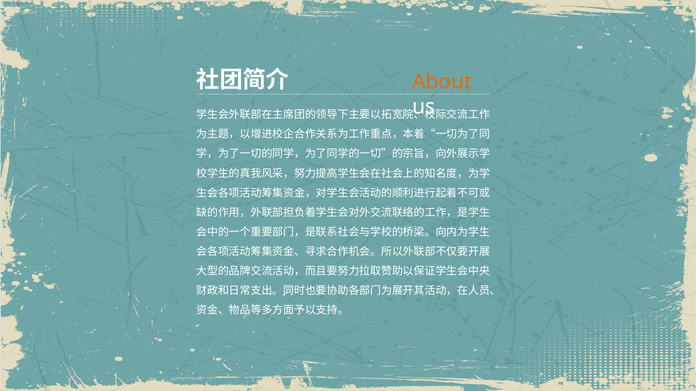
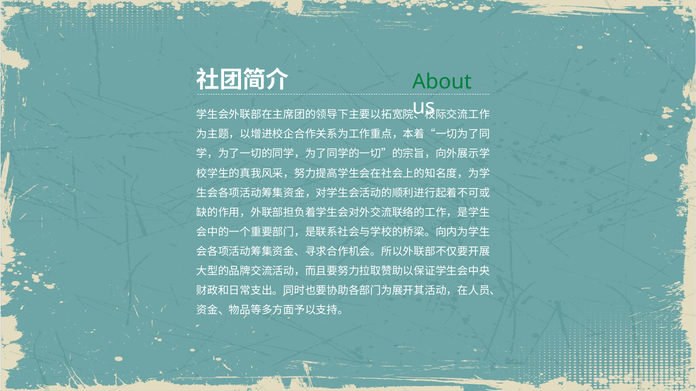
About colour: orange -> green (442, 82)
